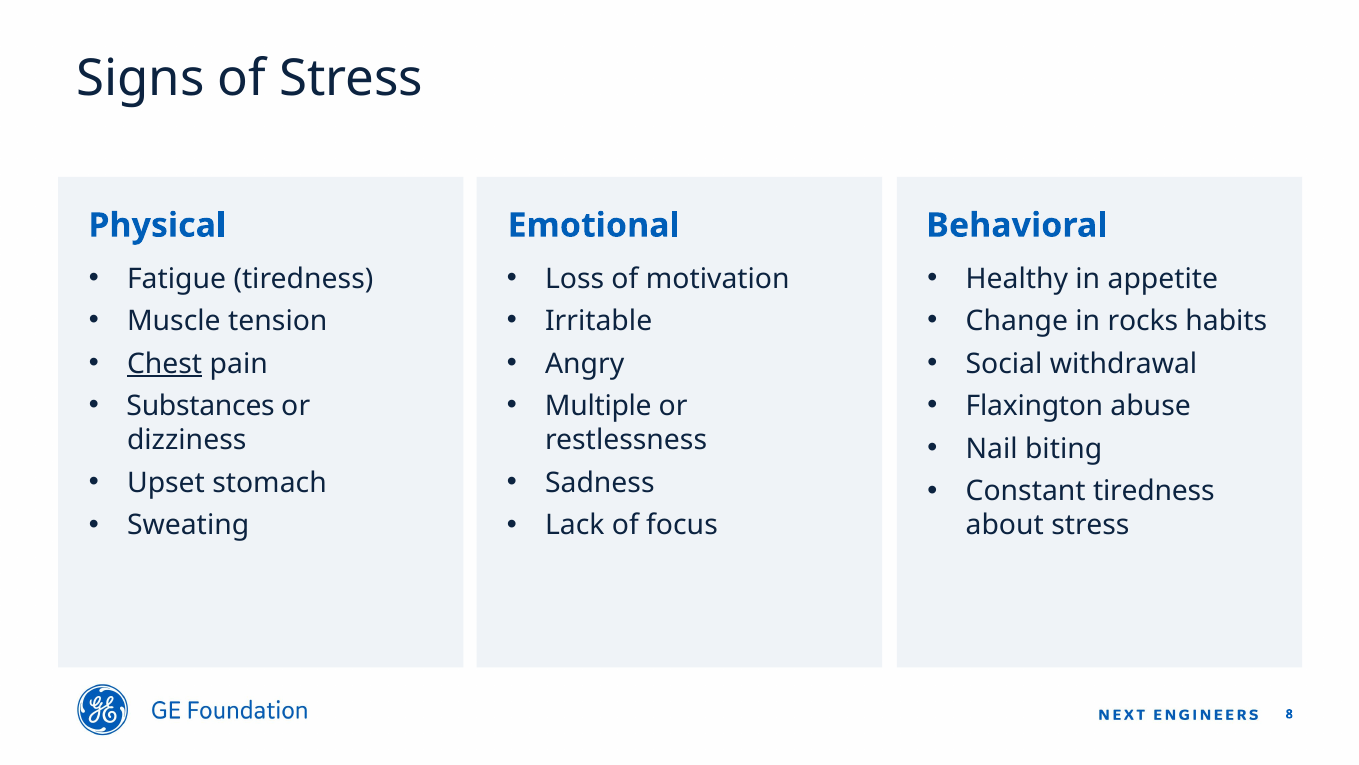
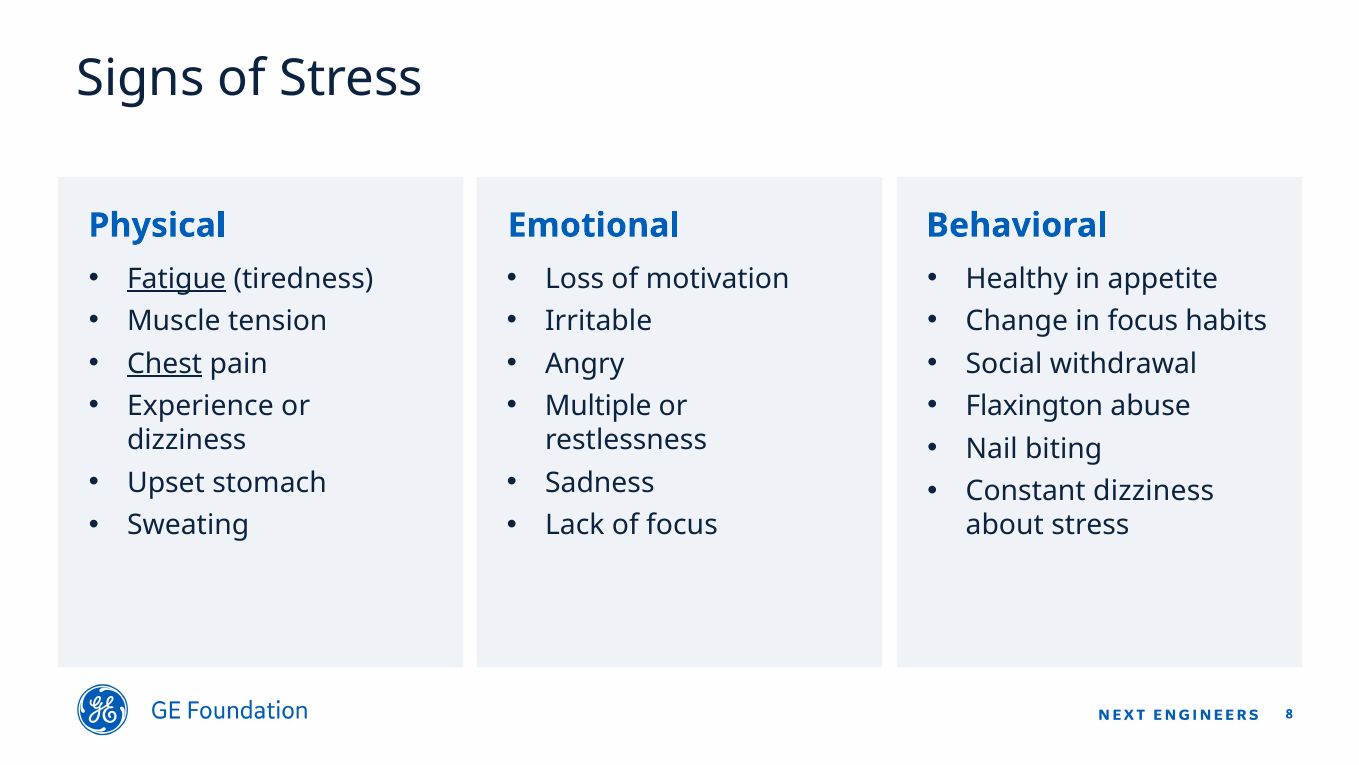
Fatigue underline: none -> present (177, 278)
in rocks: rocks -> focus (1143, 321)
Substances: Substances -> Experience (200, 406)
Constant tiredness: tiredness -> dizziness (1154, 491)
